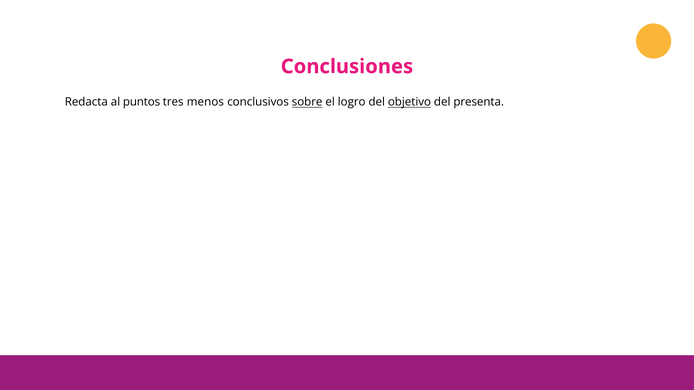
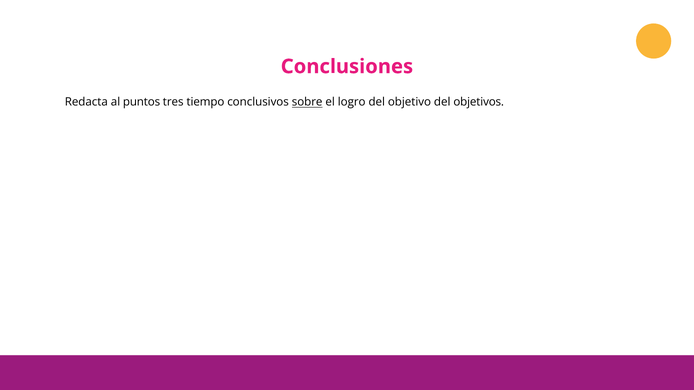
menos: menos -> tiempo (205, 102)
objetivo underline: present -> none (409, 102)
presenta: presenta -> objetivos (479, 102)
